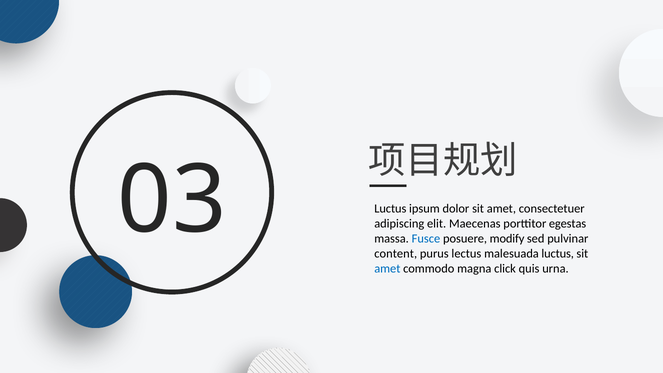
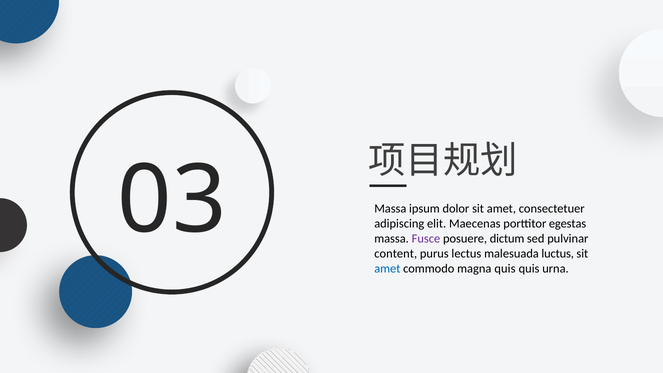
Luctus: Luctus -> Massa (390, 209)
Fusce colour: blue -> purple (426, 239)
modify: modify -> dictum (507, 239)
magna click: click -> quis (505, 269)
